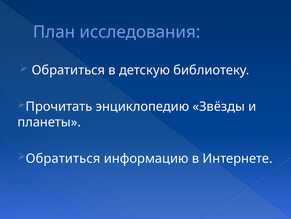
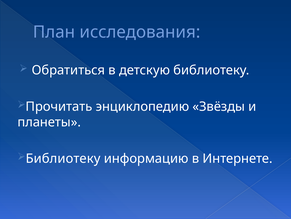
Обратиться: Обратиться -> Библиотеку (63, 158)
